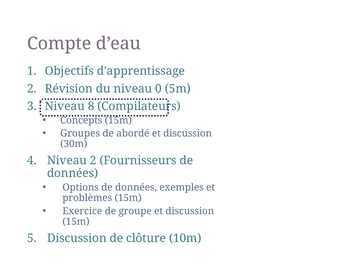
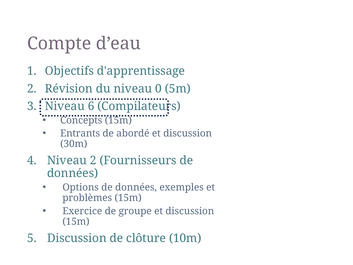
8: 8 -> 6 (91, 106)
Groupes: Groupes -> Entrants (80, 133)
